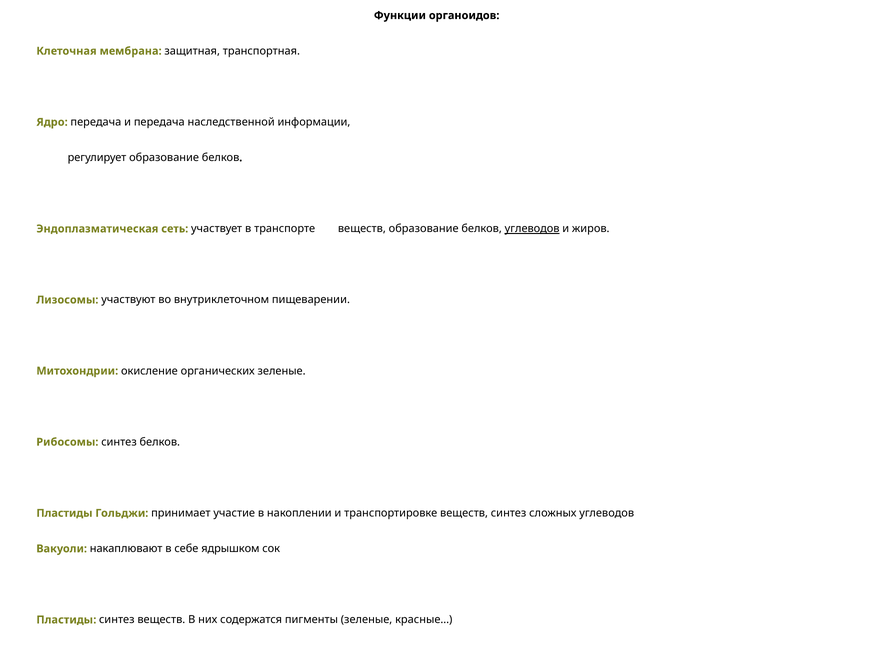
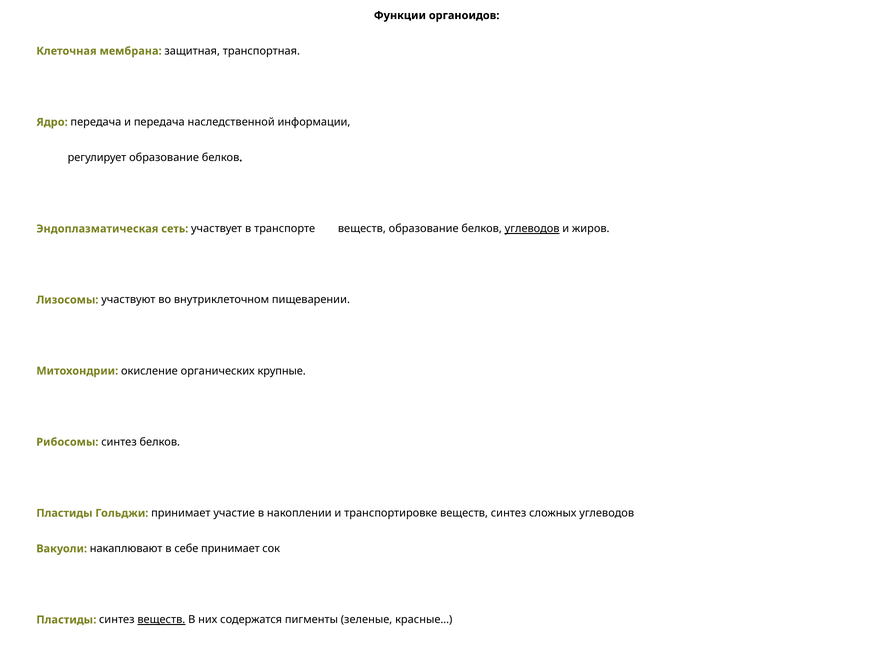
органических зеленые: зеленые -> крупные (282, 371)
себе ядрышком: ядрышком -> принимает (230, 549)
веществ underline: none -> present (161, 620)
